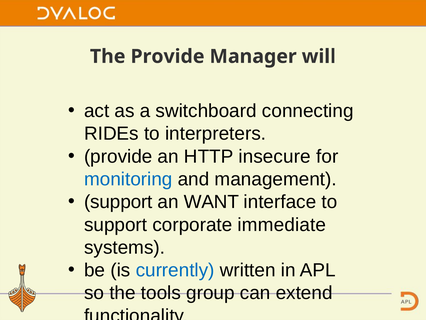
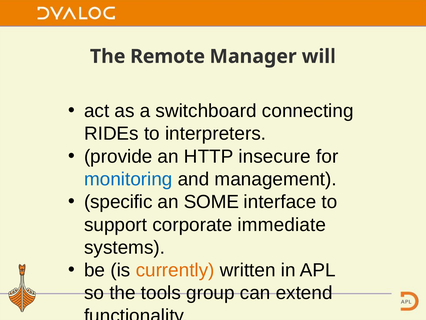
The Provide: Provide -> Remote (168, 56)
support: support -> specific (118, 202)
WANT: WANT -> SOME (211, 202)
currently colour: blue -> orange (175, 270)
